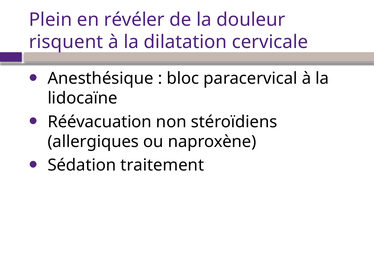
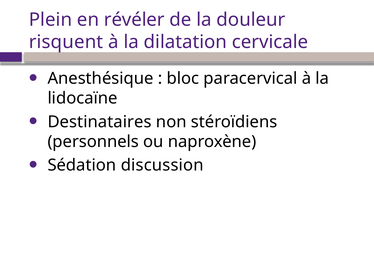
Réévacuation: Réévacuation -> Destinataires (100, 122)
allergiques: allergiques -> personnels (93, 142)
traitement: traitement -> discussion (162, 166)
